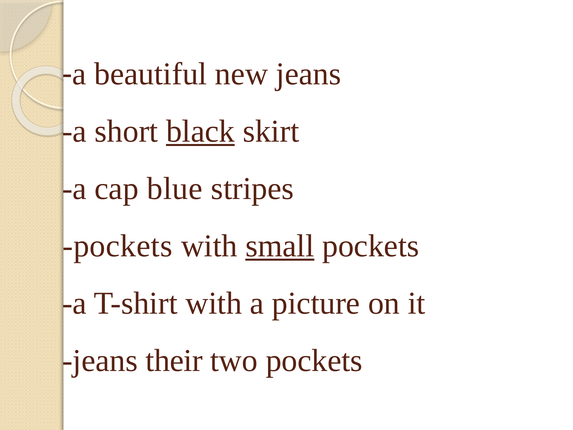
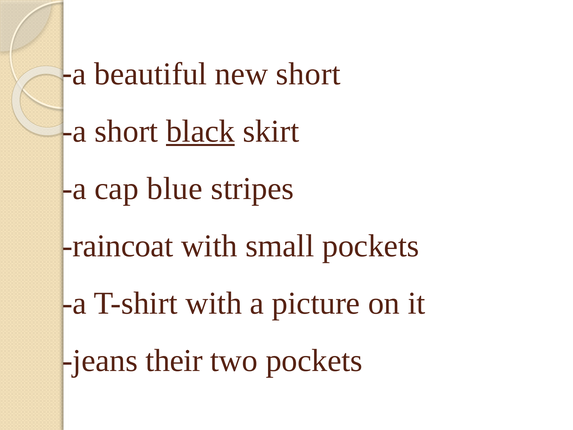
new jeans: jeans -> short (308, 74)
pockets: pockets -> raincoat (118, 246)
small underline: present -> none (280, 246)
